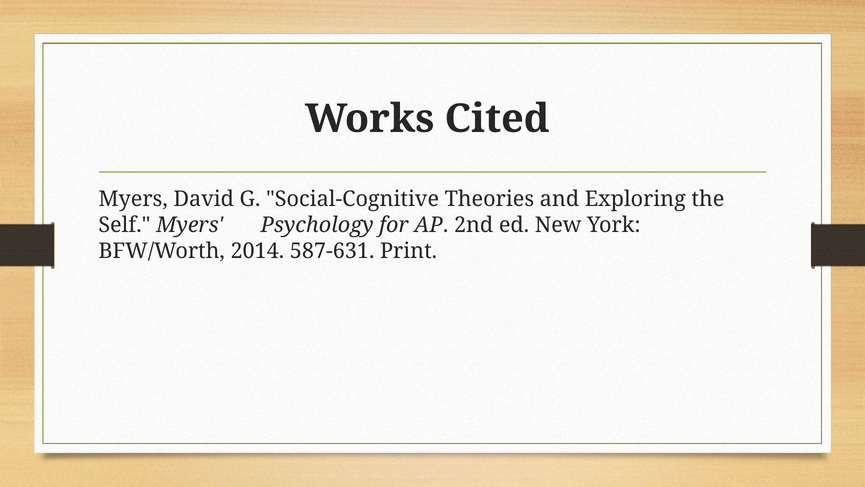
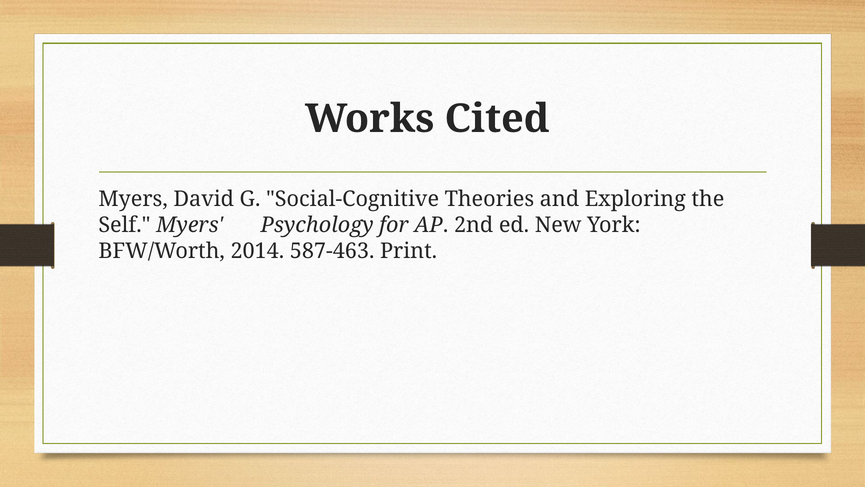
587-631: 587-631 -> 587-463 (332, 251)
